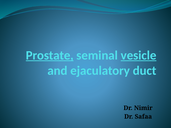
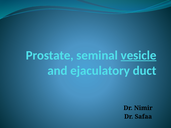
Prostate underline: present -> none (50, 55)
